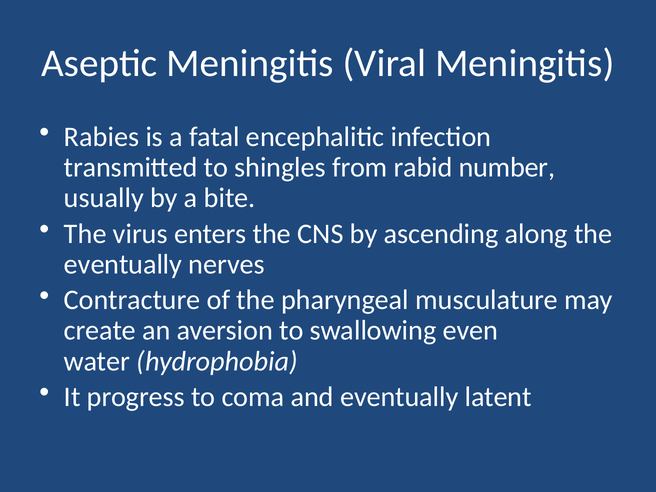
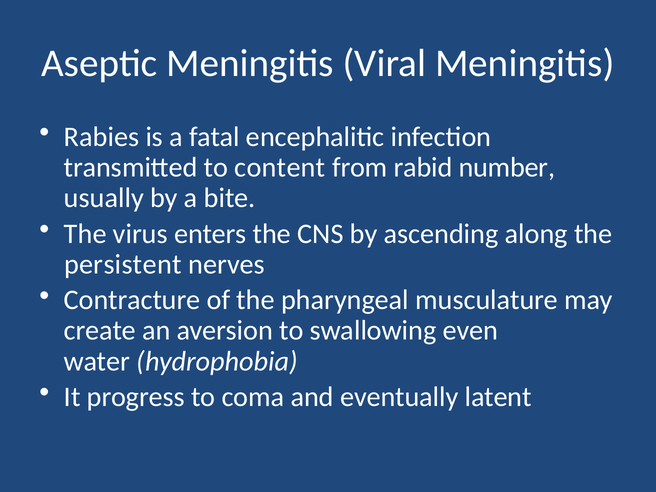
shingles: shingles -> content (280, 168)
eventually: eventually -> persistent (123, 264)
